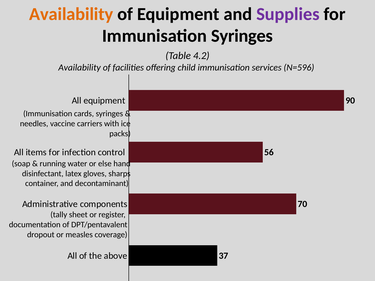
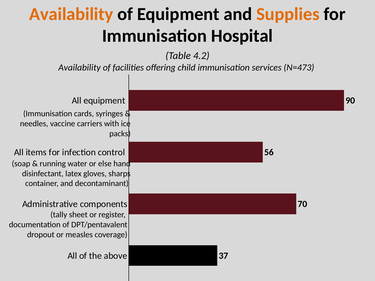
Supplies colour: purple -> orange (288, 14)
Immunisation Syringes: Syringes -> Hospital (242, 36)
N=596: N=596 -> N=473 (299, 67)
